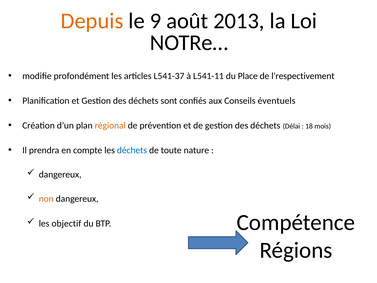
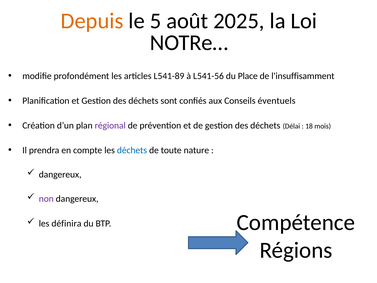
9: 9 -> 5 (156, 21)
2013: 2013 -> 2025 (239, 21)
L541-37: L541-37 -> L541-89 (169, 76)
L541-11: L541-11 -> L541-56 (208, 76)
l'respectivement: l'respectivement -> l'insuffisamment (303, 76)
régional colour: orange -> purple (110, 125)
non colour: orange -> purple (46, 199)
objectif: objectif -> définira (66, 223)
